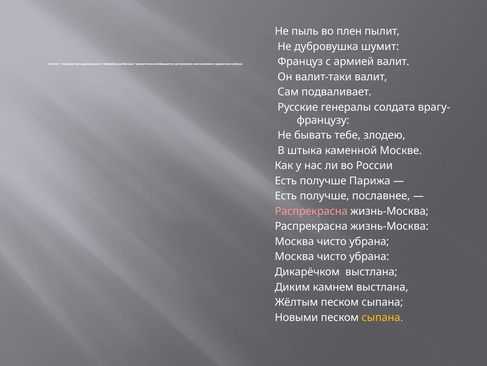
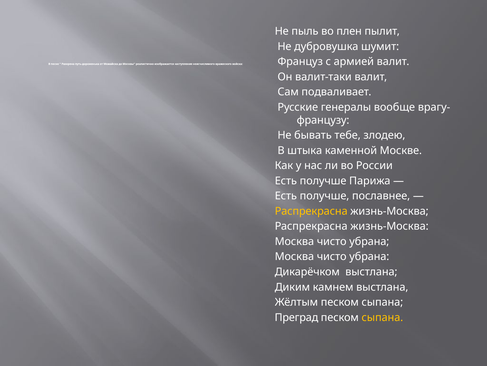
солдата: солдата -> вообще (394, 107)
Распрекрасна colour: pink -> yellow (311, 211)
Новыми: Новыми -> Преград (296, 317)
